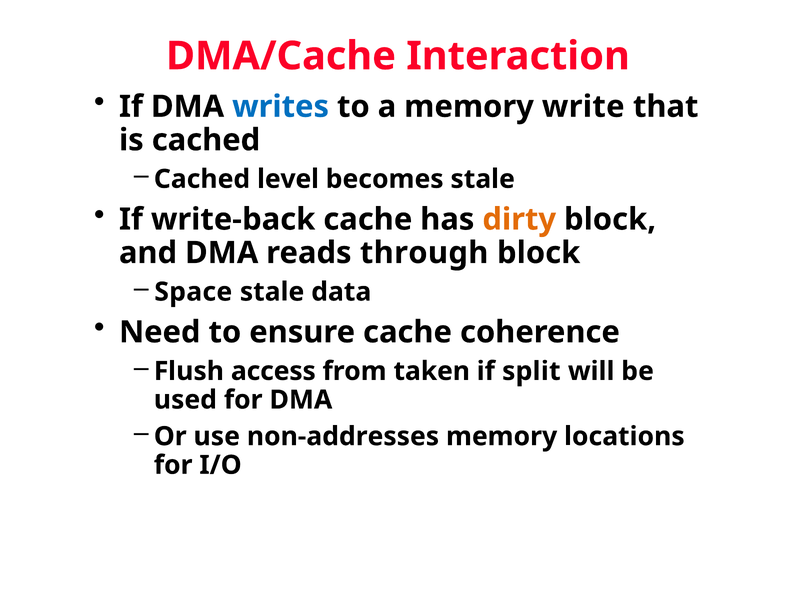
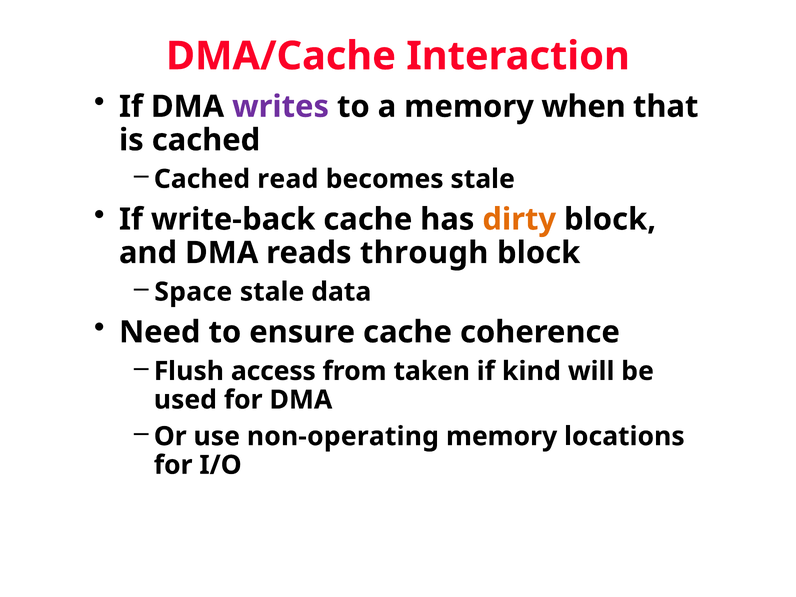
writes colour: blue -> purple (281, 107)
write: write -> when (584, 107)
level: level -> read (288, 179)
split: split -> kind (531, 371)
non-addresses: non-addresses -> non-operating (343, 436)
